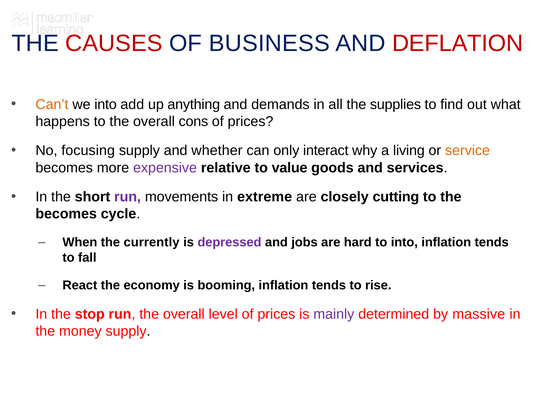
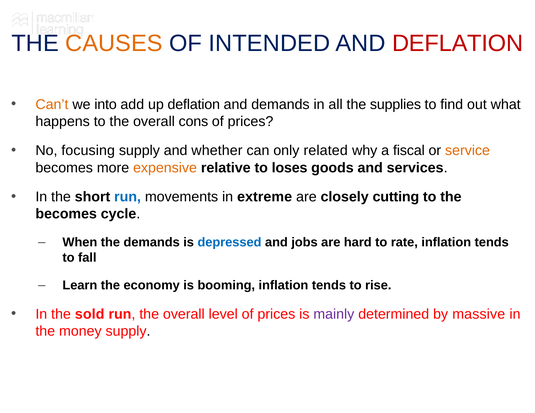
CAUSES colour: red -> orange (114, 44)
BUSINESS: BUSINESS -> INTENDED (269, 44)
up anything: anything -> deflation (194, 104)
interact: interact -> related (326, 151)
living: living -> fiscal (409, 151)
expensive colour: purple -> orange (165, 168)
value: value -> loses (290, 168)
run colour: purple -> blue (128, 197)
the currently: currently -> demands (152, 243)
depressed colour: purple -> blue (230, 243)
to into: into -> rate (404, 243)
React: React -> Learn (80, 286)
stop: stop -> sold (90, 314)
